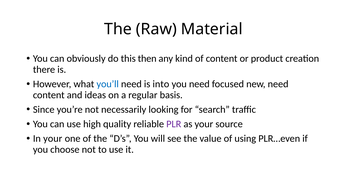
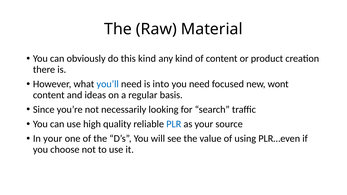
this then: then -> kind (147, 59)
new need: need -> wont (278, 84)
PLR colour: purple -> blue (174, 124)
